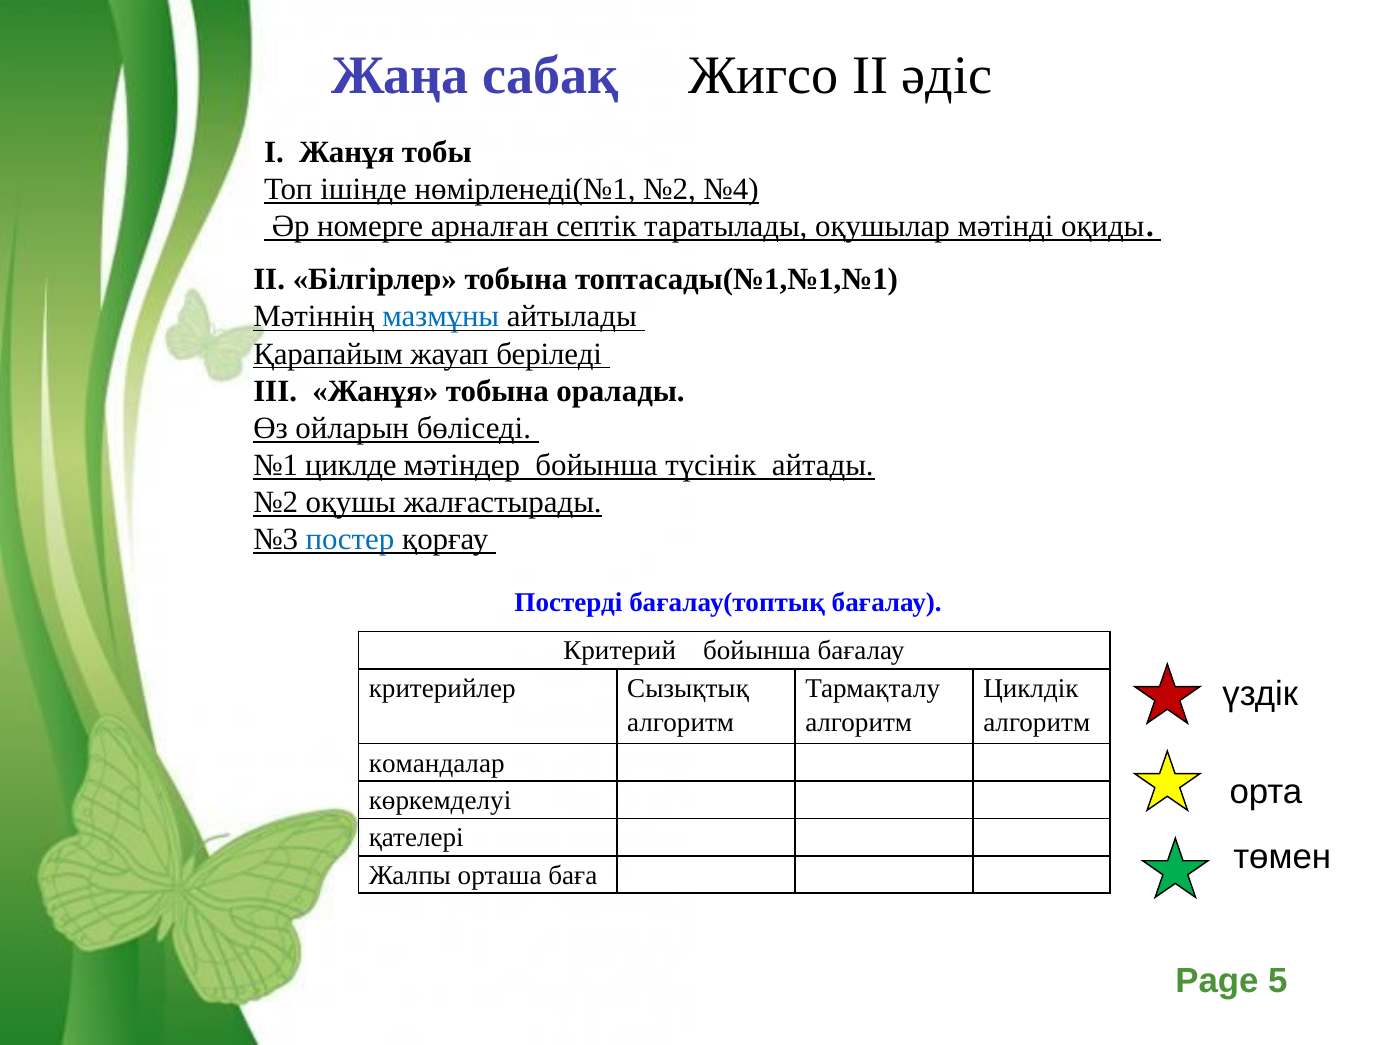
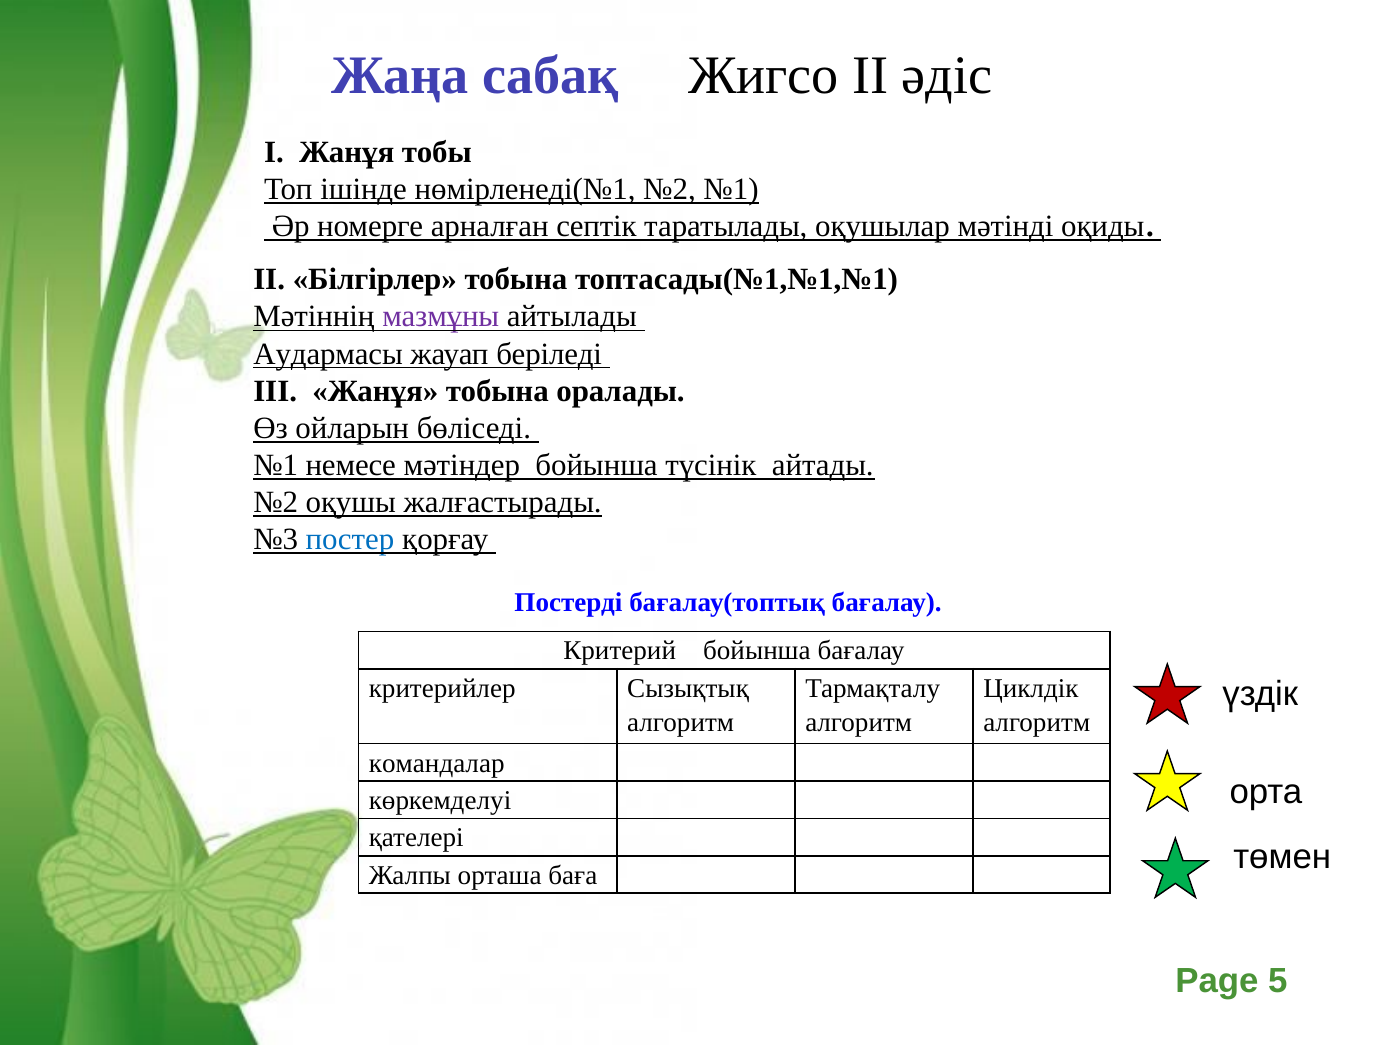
№2 №4: №4 -> №1 (731, 189)
мазмұны colour: blue -> purple (441, 317)
Қарапайым: Қарапайым -> Аудармасы (328, 354)
циклде: циклде -> немесе (351, 465)
